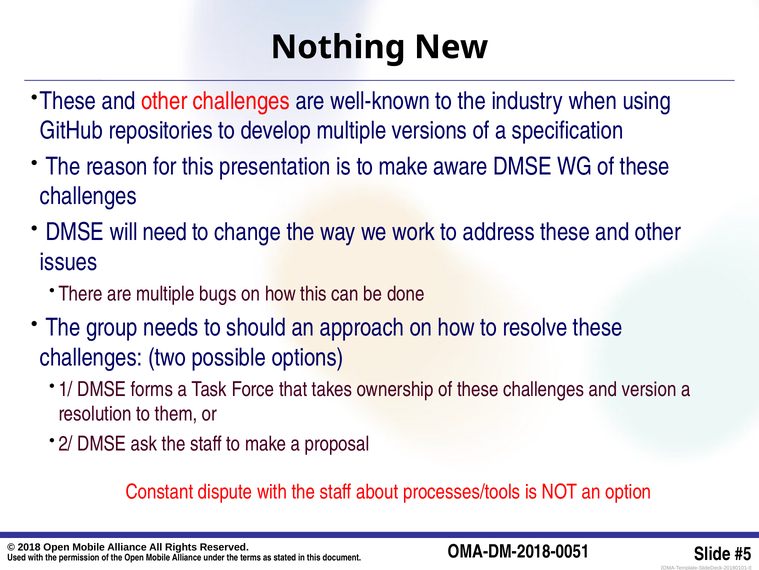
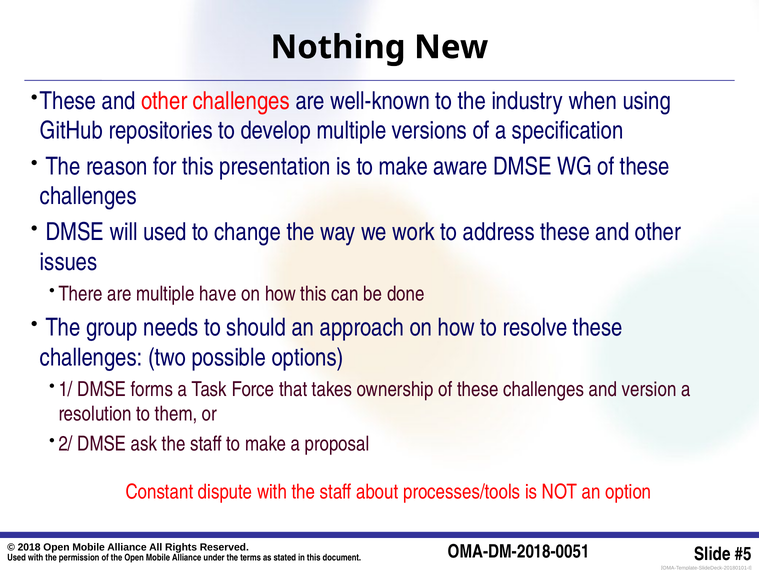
will need: need -> used (165, 232)
bugs: bugs -> have (218, 294)
